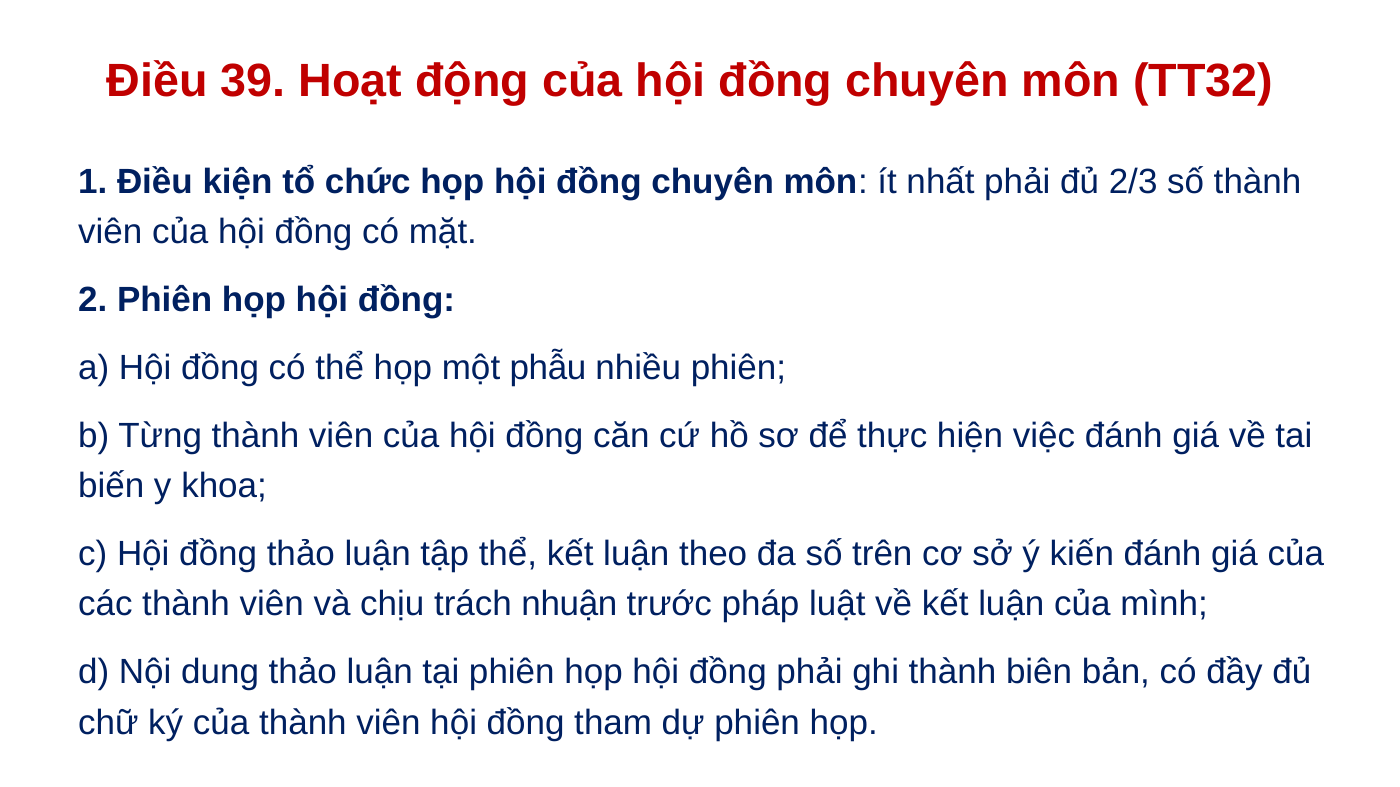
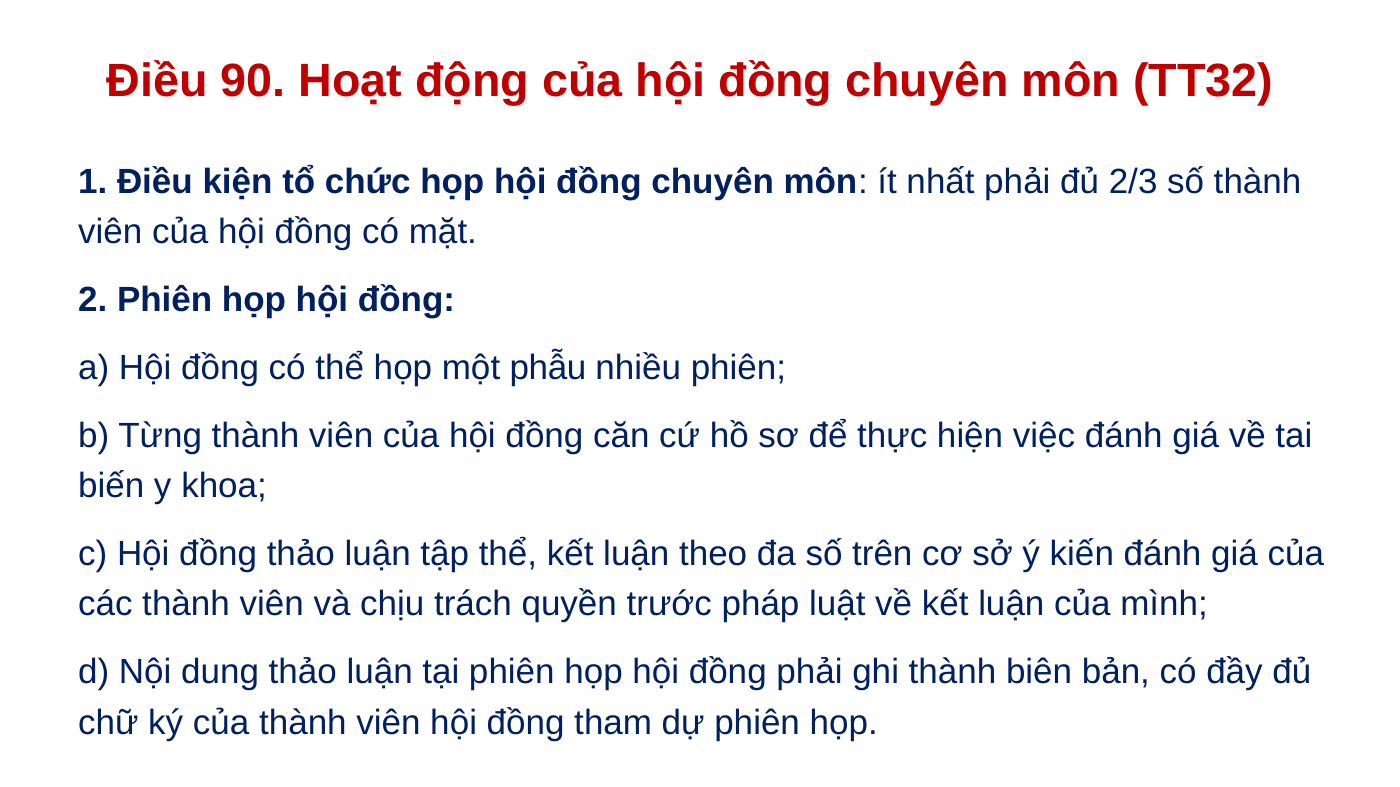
39: 39 -> 90 (253, 81)
nhuận: nhuận -> quyền (569, 605)
